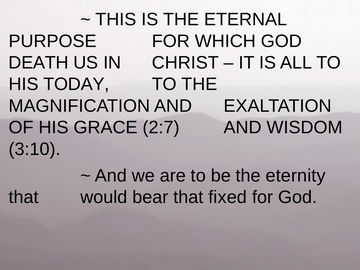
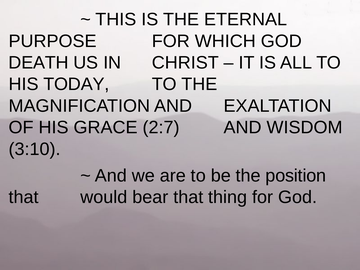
eternity: eternity -> position (296, 176)
fixed: fixed -> thing (228, 197)
